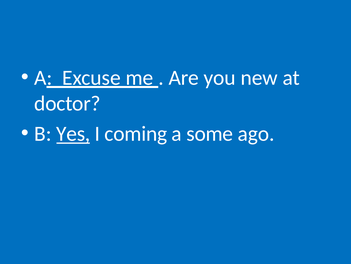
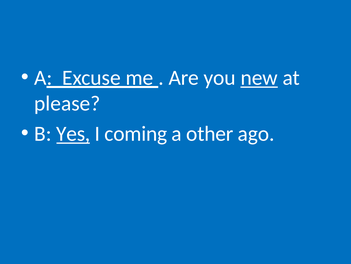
new underline: none -> present (259, 78)
doctor: doctor -> please (67, 103)
some: some -> other (210, 133)
